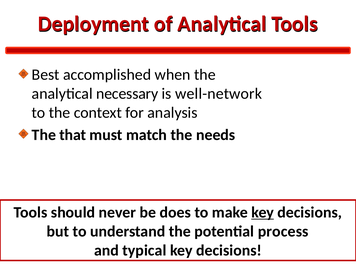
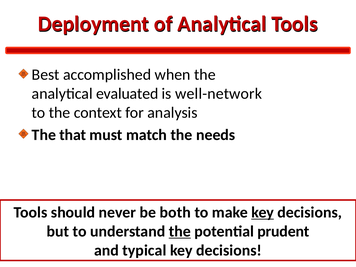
necessary: necessary -> evaluated (127, 94)
does: does -> both (175, 212)
the underline: none -> present (180, 231)
process: process -> prudent (283, 231)
